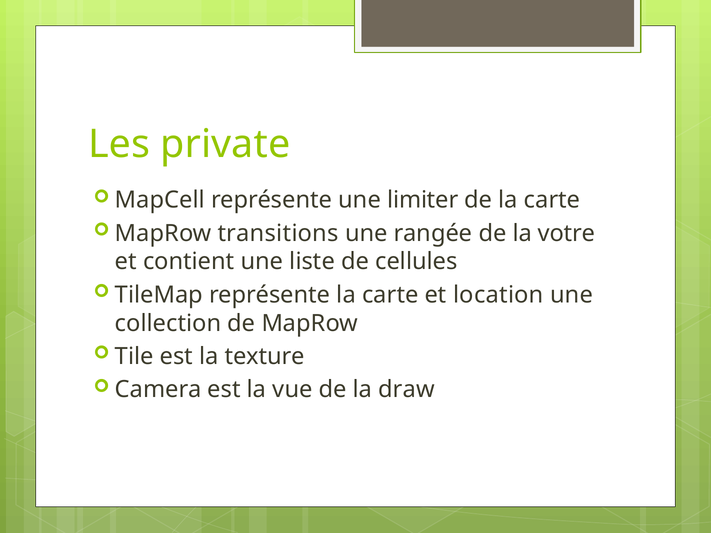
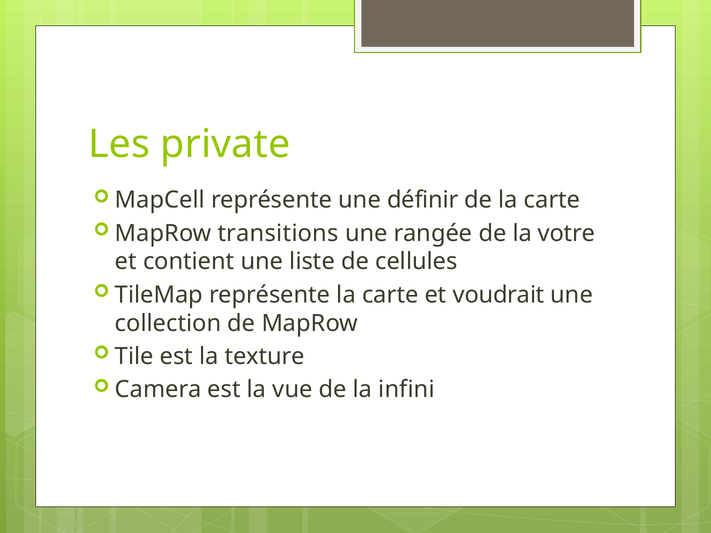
limiter: limiter -> définir (423, 200)
location: location -> voudrait (499, 295)
draw: draw -> infini (406, 390)
